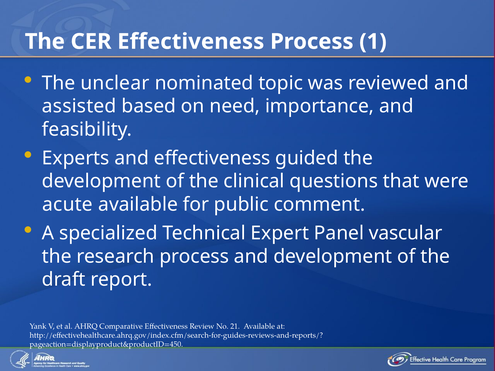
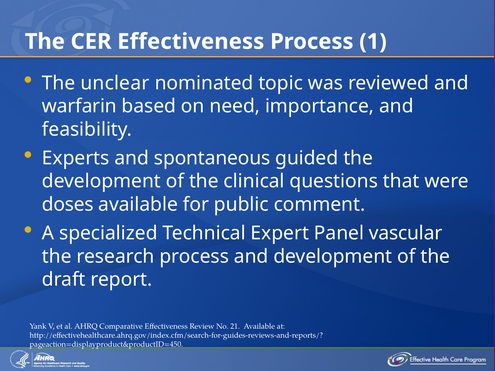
assisted: assisted -> warfarin (79, 106)
and effectiveness: effectiveness -> spontaneous (212, 158)
acute: acute -> doses (68, 205)
